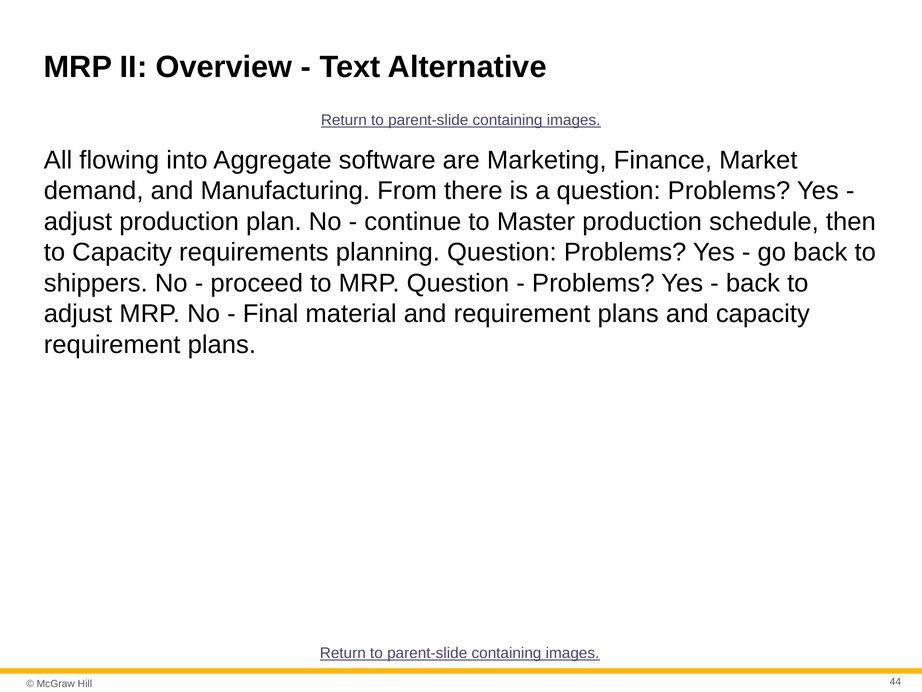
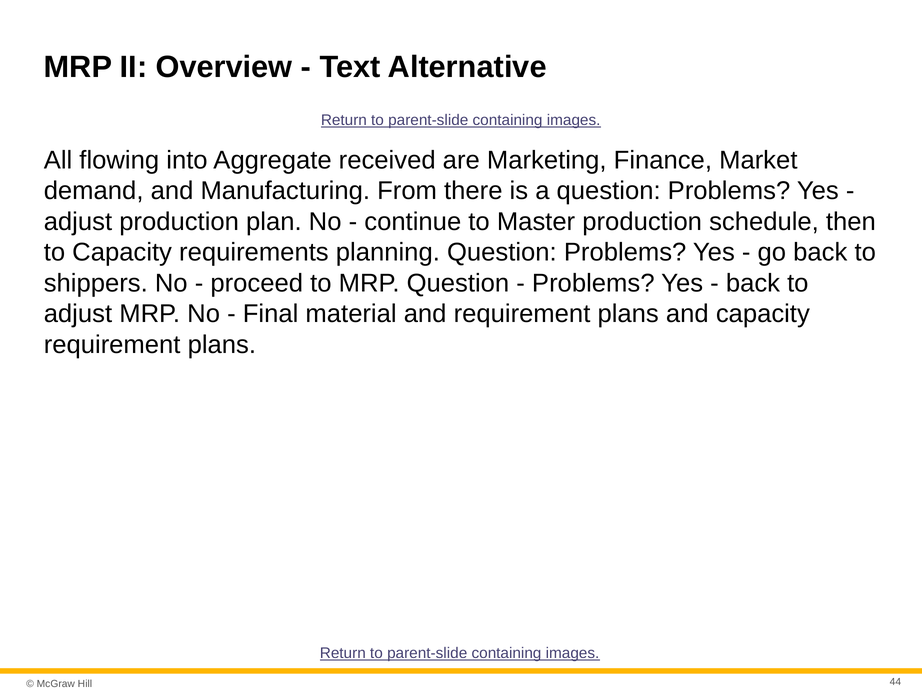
software: software -> received (387, 160)
